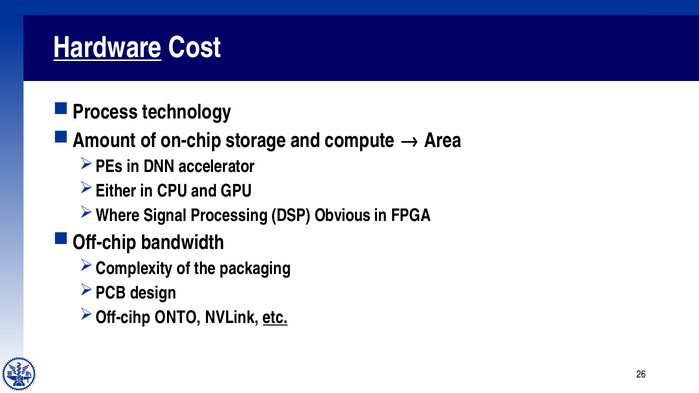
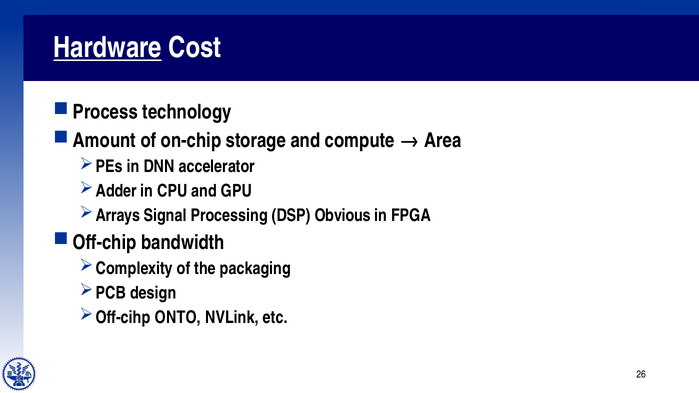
Either: Either -> Adder (116, 191)
Where: Where -> Arrays (118, 216)
etc underline: present -> none (275, 317)
